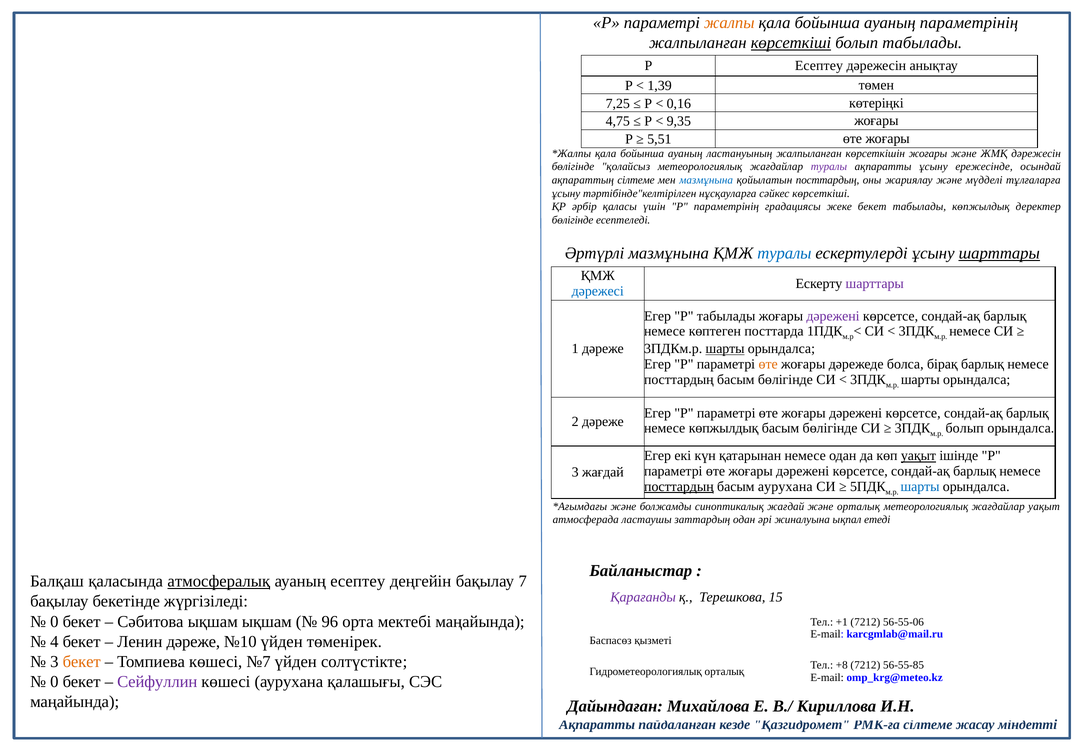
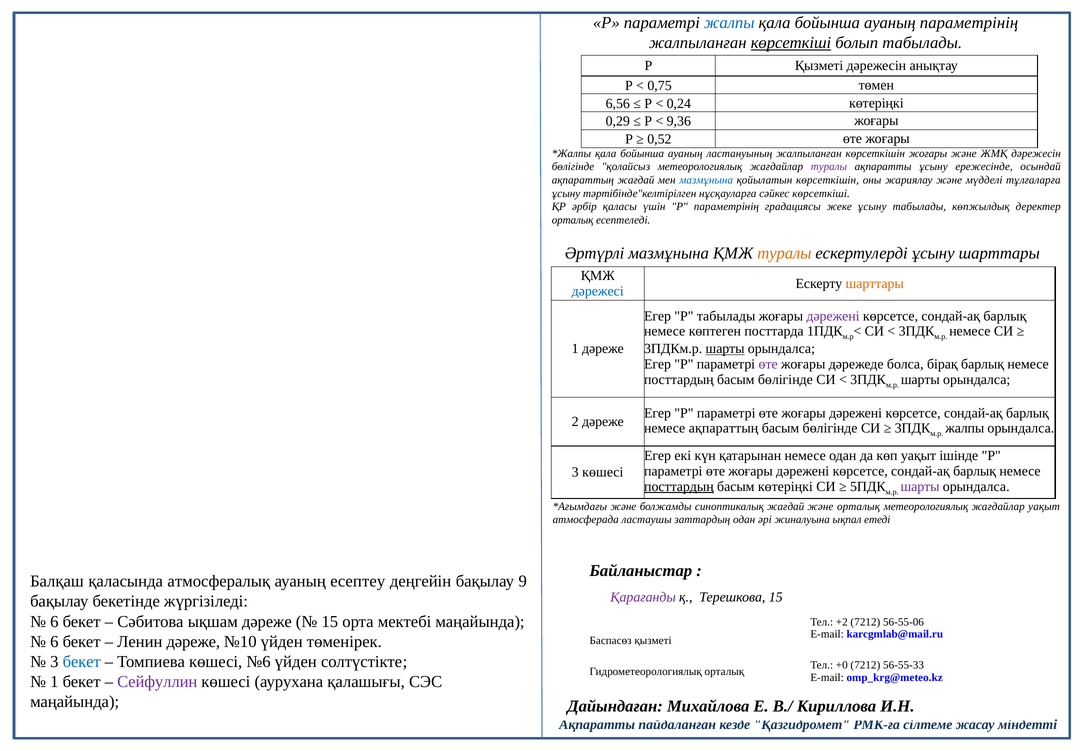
жалпы colour: orange -> blue (729, 23)
Р Есептеу: Есептеу -> Қызметі (819, 66)
1,39: 1,39 -> 0,75 (660, 86)
7,25: 7,25 -> 6,56 (618, 103)
0,16: 0,16 -> 0,24 (679, 103)
4,75: 4,75 -> 0,29 (618, 121)
9,35: 9,35 -> 9,36 (679, 121)
5,51: 5,51 -> 0,52 (659, 139)
ақпараттың сілтеме: сілтеме -> жағдай (636, 180)
қойылатын посттардың: посттардың -> көрсеткішін (828, 180)
жеке бекет: бекет -> ұсыну (872, 207)
бөлігінде: бөлігінде -> орталық (573, 220)
туралы colour: blue -> orange (784, 253)
шарттары underline: present -> none (999, 253)
шарттары colour: purple -> orange (875, 283)
өте colour: orange -> purple (768, 364)
немесе көпжылдық: көпжылдық -> ақпараттың (724, 428)
болып: болып -> жалпы (965, 428)
уақыт underline: present -> none (918, 456)
3 жағдай: жағдай -> көшесі (603, 472)
басым аурухана: аурухана -> көтеріңкі (785, 486)
шарты colour: blue -> purple (920, 486)
атмосфералық underline: present -> none (219, 581)
7: 7 -> 9 (523, 581)
0: 0 -> 6 (54, 621)
ықшам ықшам: ықшам -> дәреже (267, 621)
96: 96 -> 15 (330, 621)
+1: +1 -> +2 (842, 621)
4: 4 -> 6 (54, 641)
бекет colour: orange -> blue (82, 661)
№7: №7 -> №6 (259, 661)
+8: +8 -> +0 (842, 665)
56-55-85: 56-55-85 -> 56-55-33 (904, 665)
0: 0 -> 1 (54, 681)
